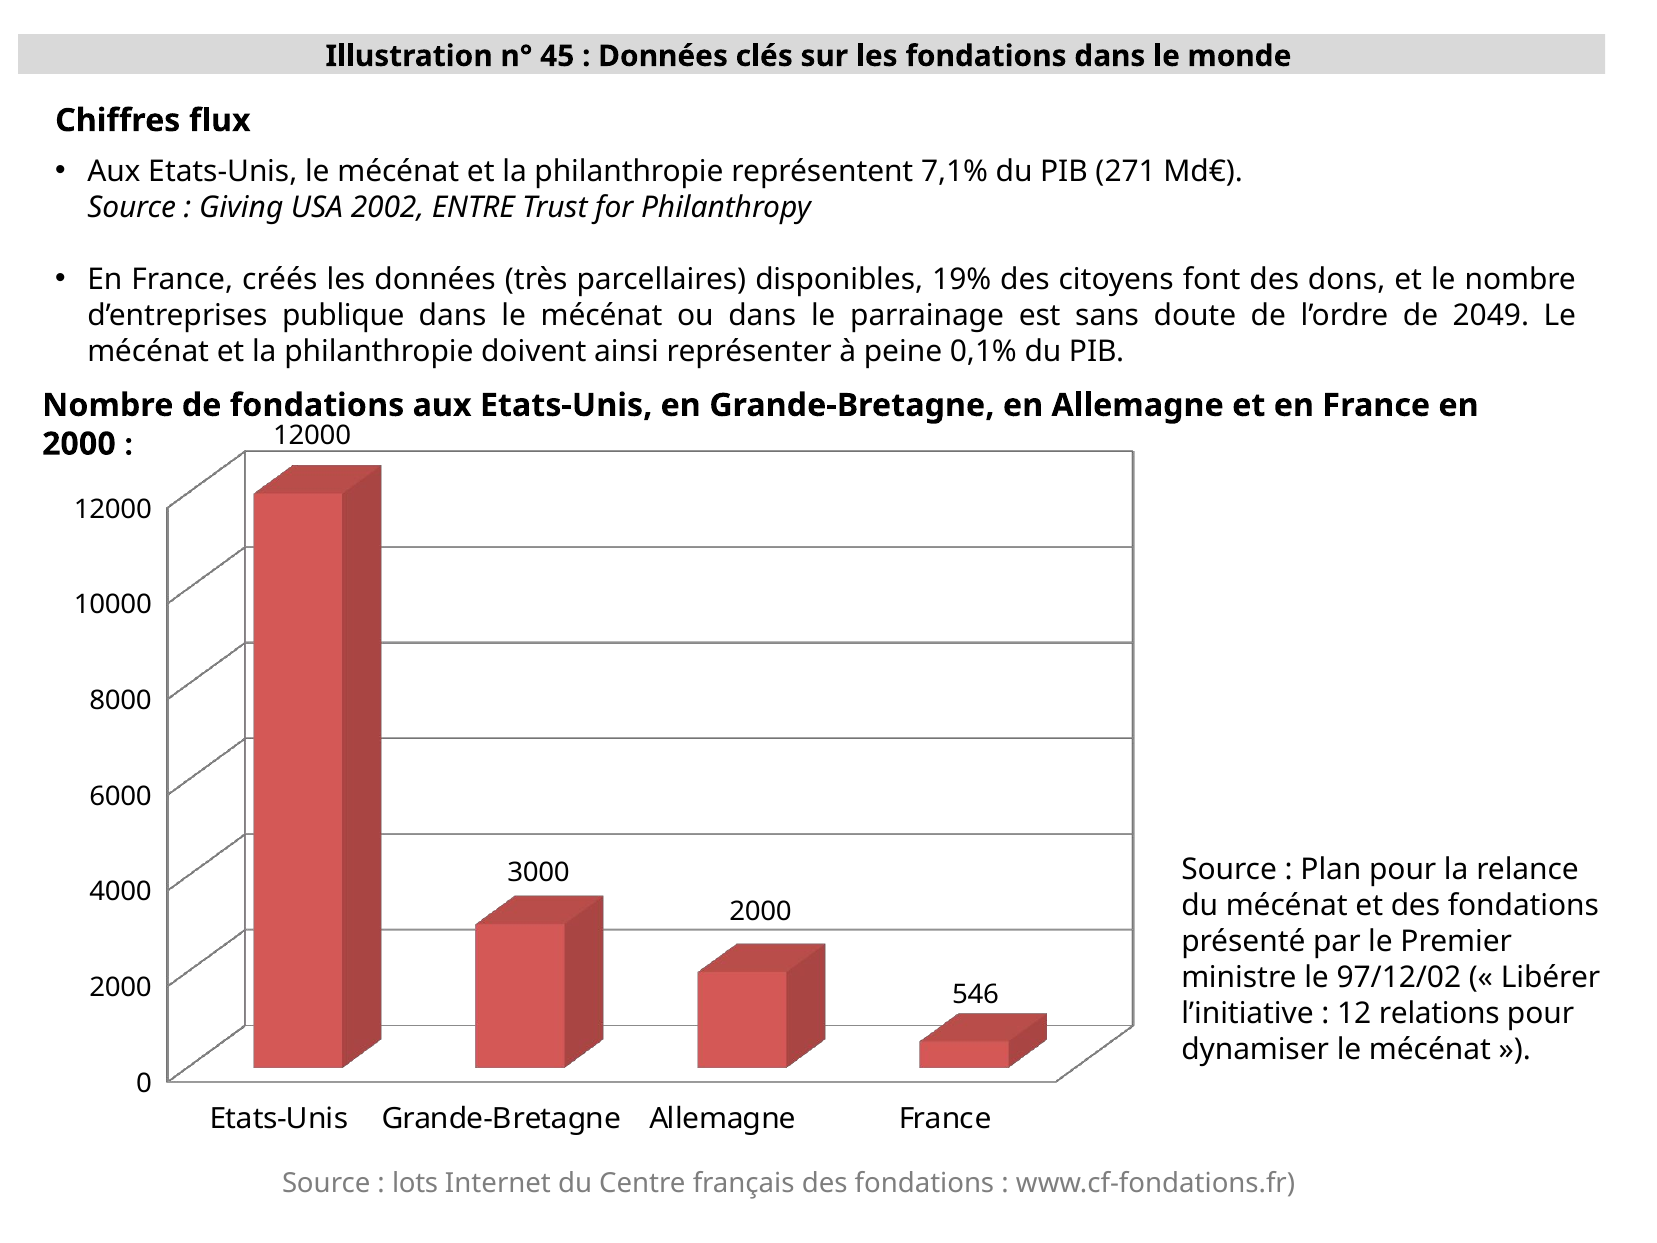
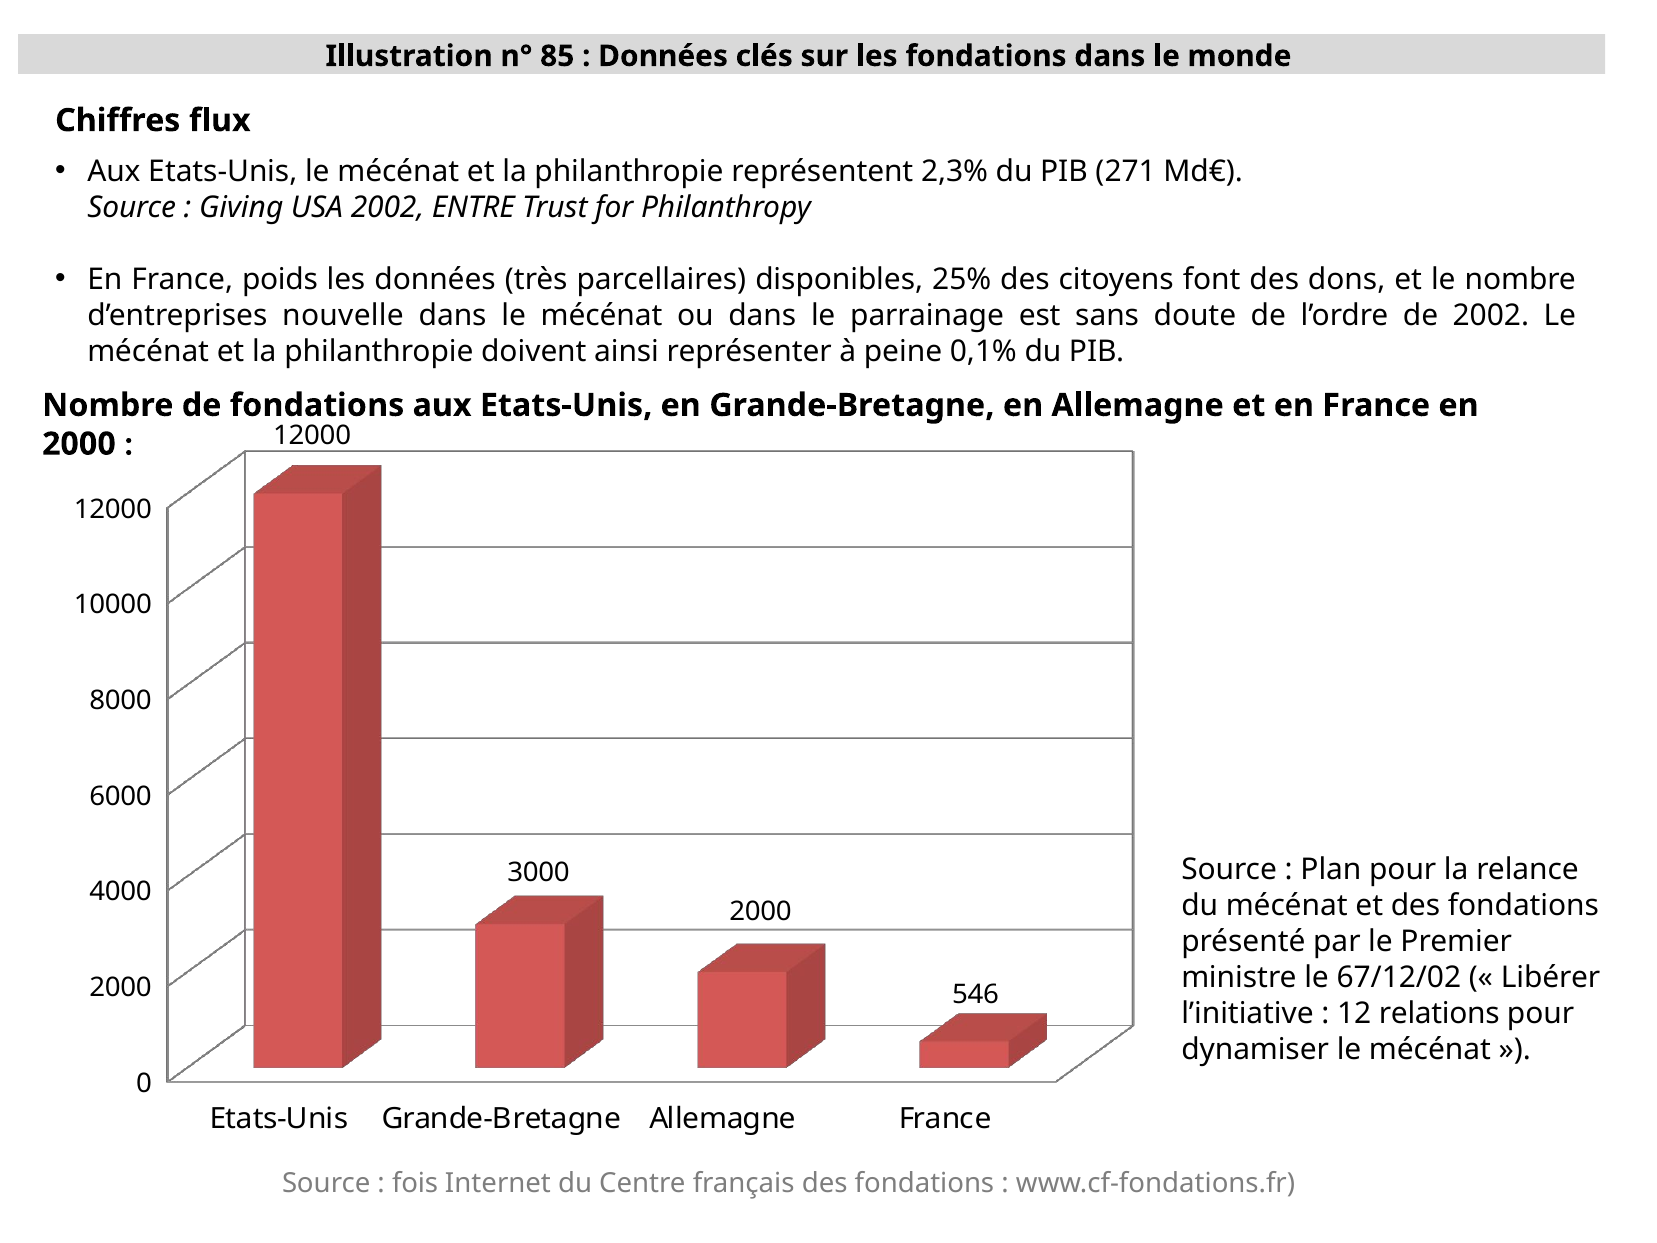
45: 45 -> 85 (557, 56)
7,1%: 7,1% -> 2,3% (955, 171)
créés: créés -> poids (280, 279)
19%: 19% -> 25% (962, 279)
publique: publique -> nouvelle (343, 315)
de 2049: 2049 -> 2002 (1491, 315)
97/12/02: 97/12/02 -> 67/12/02 (1399, 978)
lots: lots -> fois (415, 1183)
